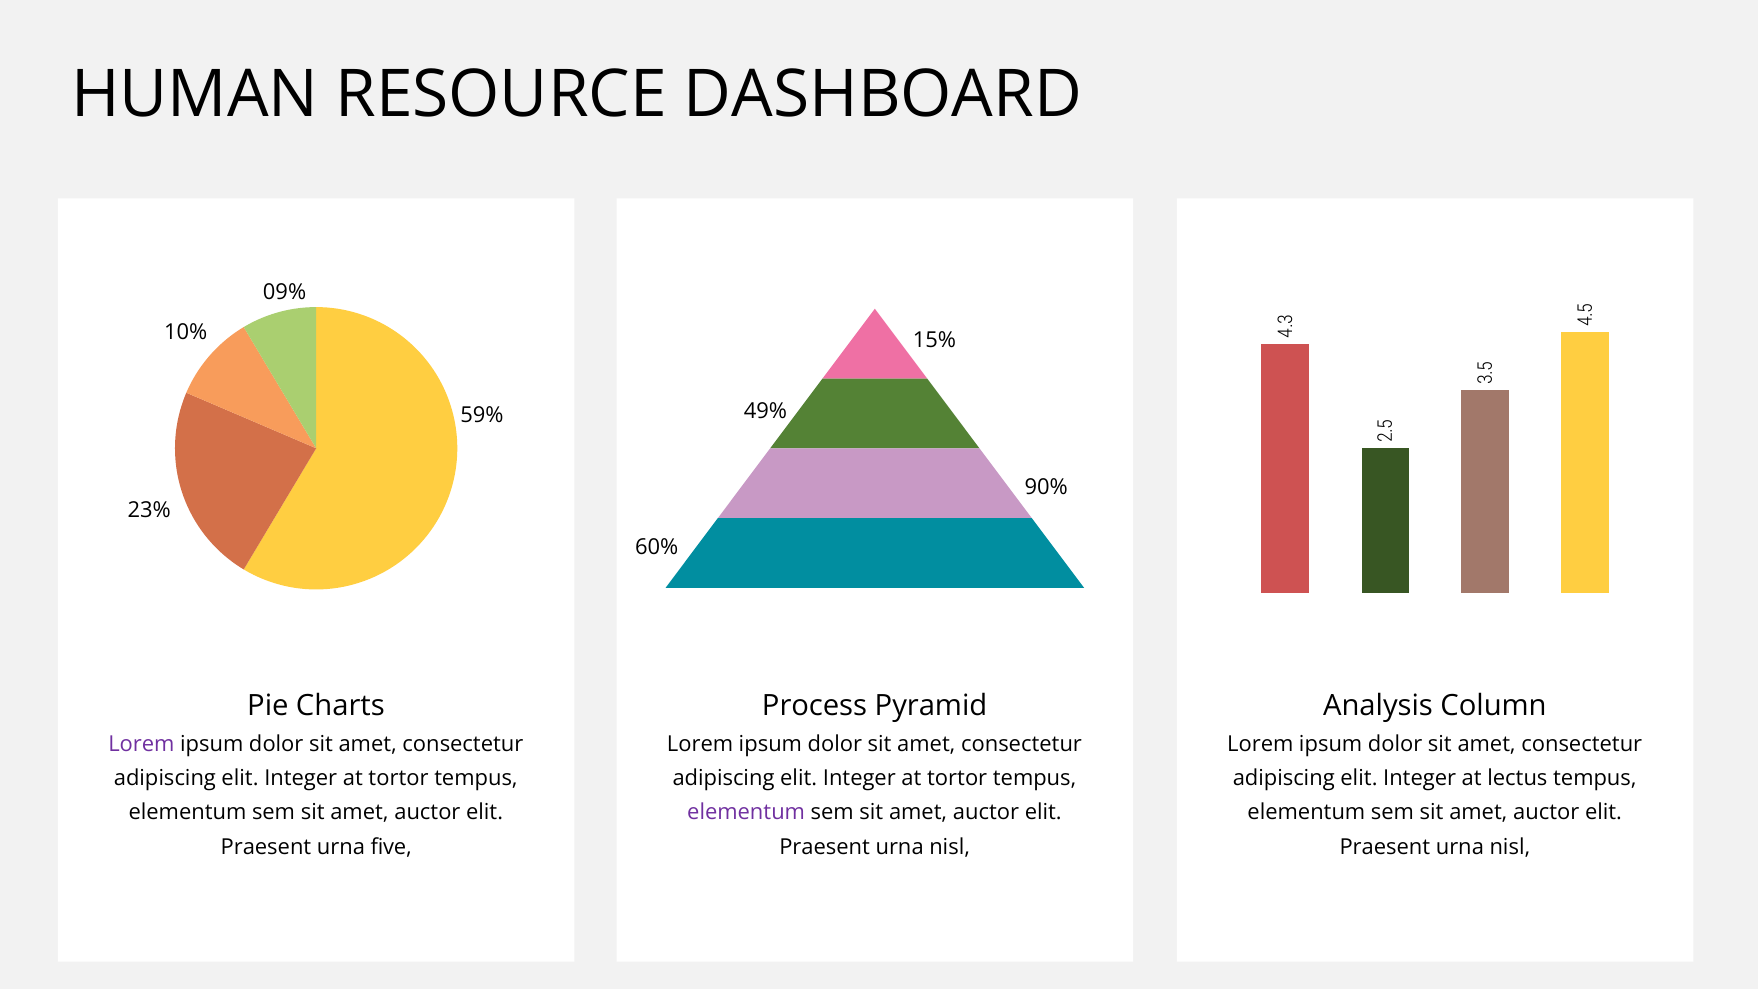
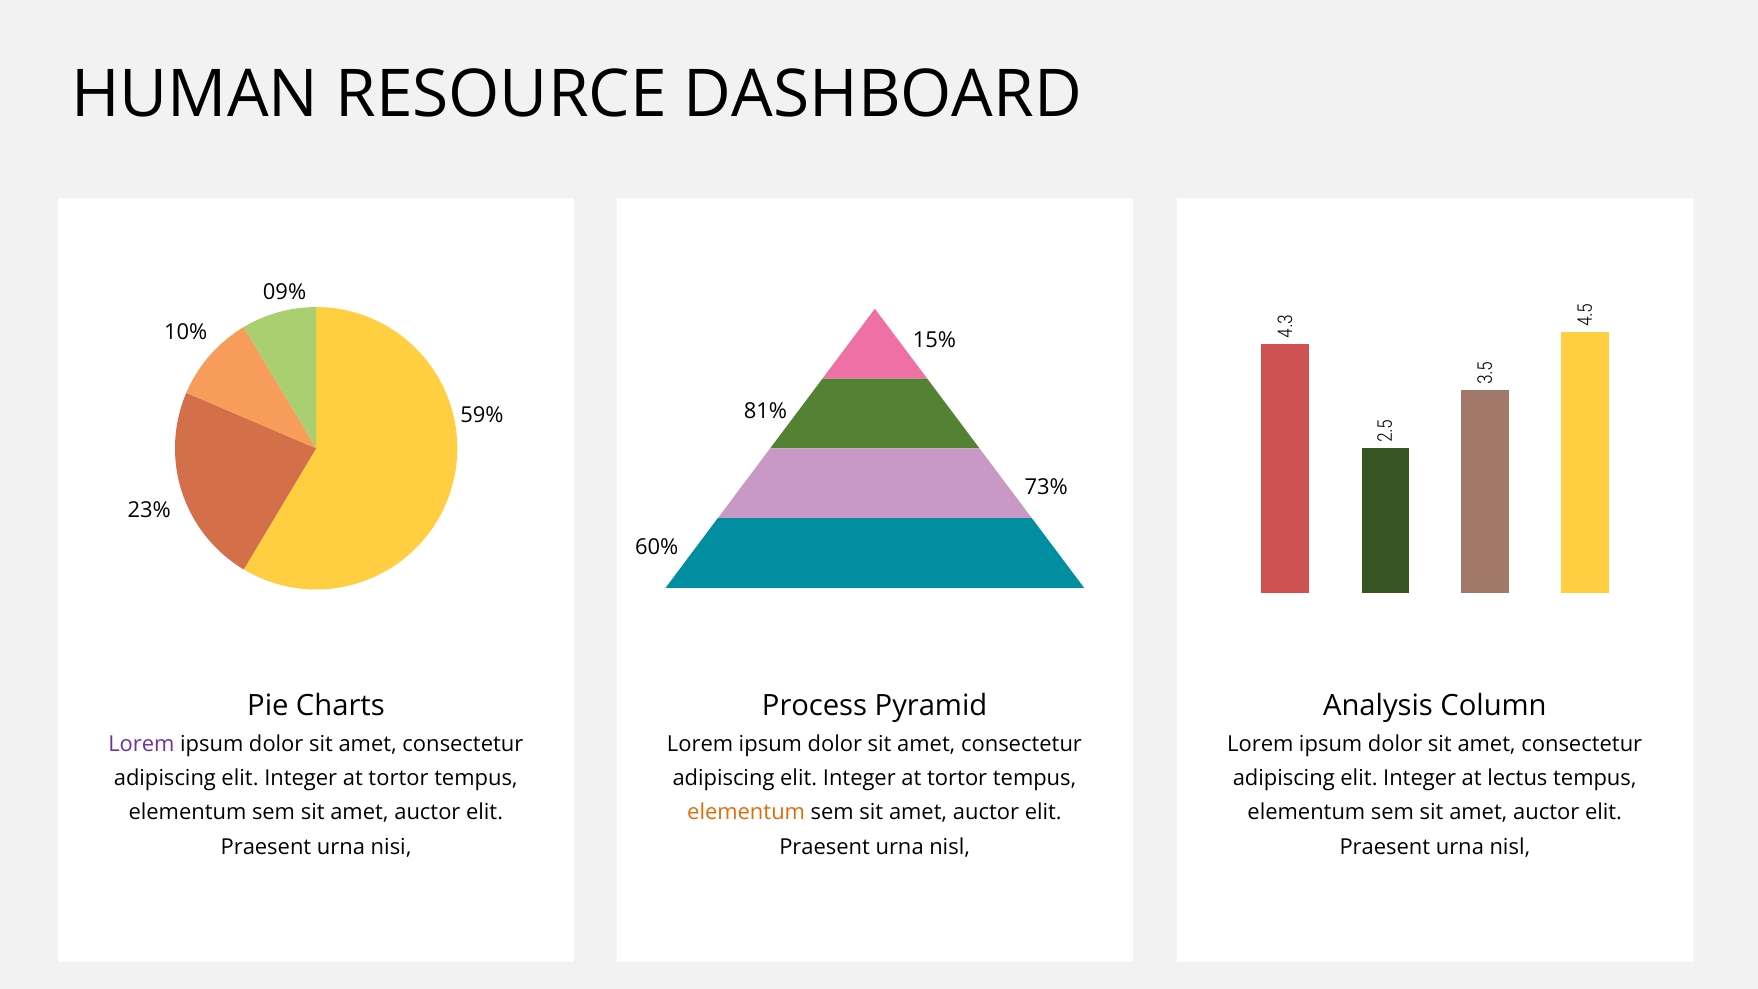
49%: 49% -> 81% (765, 411)
90%: 90% -> 73% (1046, 487)
elementum colour: purple -> orange (746, 813)
five: five -> nisi (391, 847)
